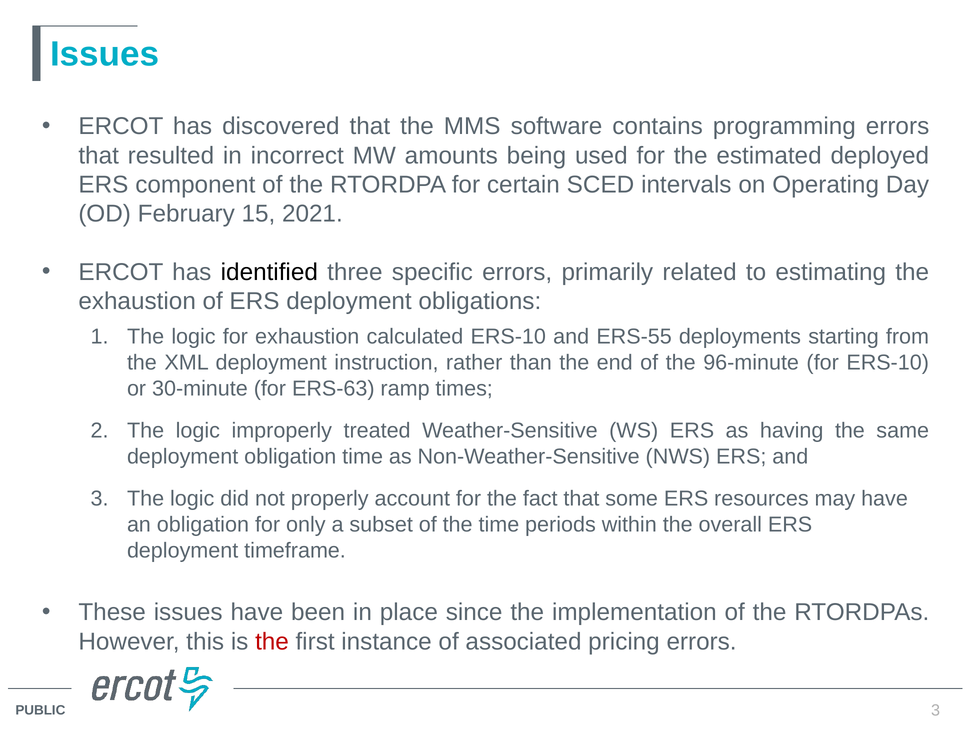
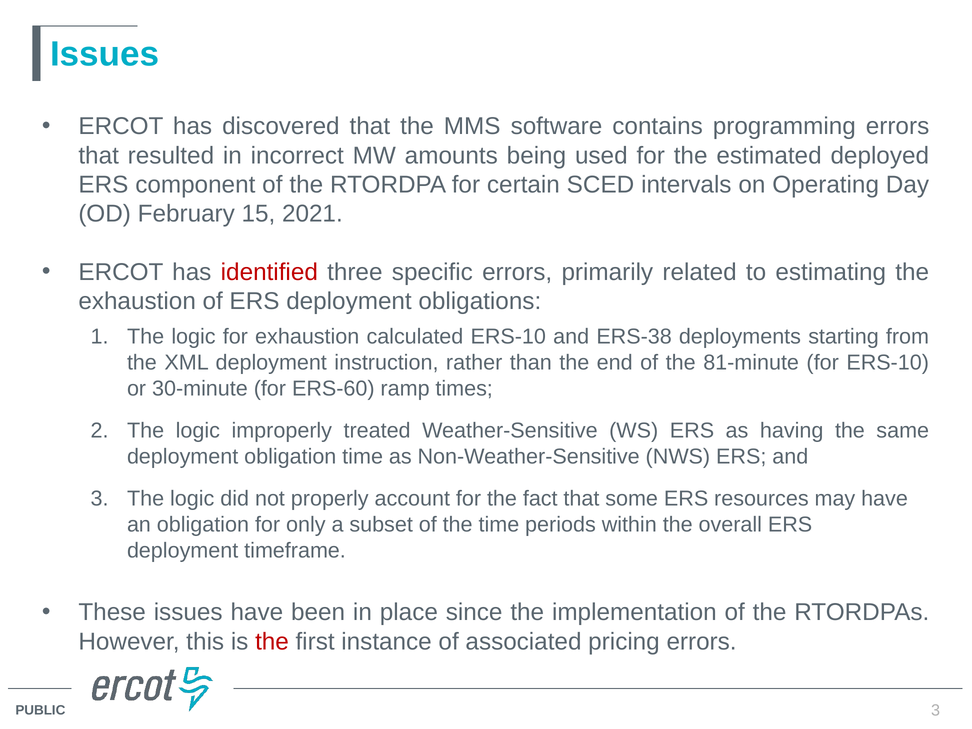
identified colour: black -> red (269, 272)
ERS-55: ERS-55 -> ERS-38 (634, 337)
96-minute: 96-minute -> 81-minute (751, 363)
ERS-63: ERS-63 -> ERS-60 (333, 389)
